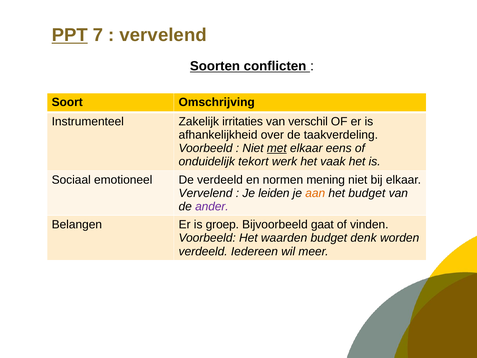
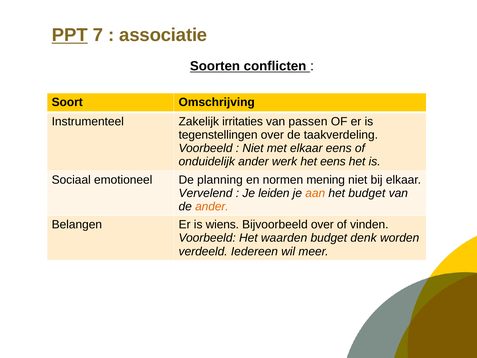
vervelend: vervelend -> associatie (163, 35)
verschil: verschil -> passen (308, 121)
afhankelijkheid: afhankelijkheid -> tegenstellingen (218, 135)
met underline: present -> none (277, 148)
onduidelijk tekort: tekort -> ander (253, 162)
het vaak: vaak -> eens (333, 162)
De verdeeld: verdeeld -> planning (220, 180)
ander colour: purple -> orange (212, 206)
groep: groep -> wiens (222, 225)
Bijvoorbeeld gaat: gaat -> over (322, 225)
